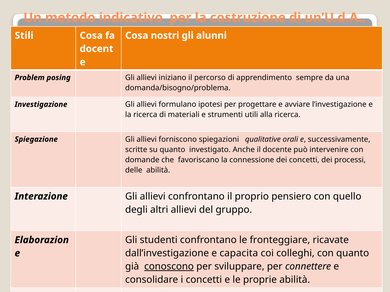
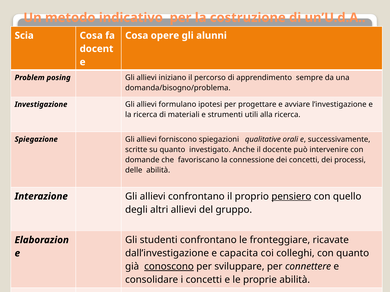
Stili: Stili -> Scia (24, 36)
nostri: nostri -> opere (165, 36)
pensiero underline: none -> present (291, 197)
